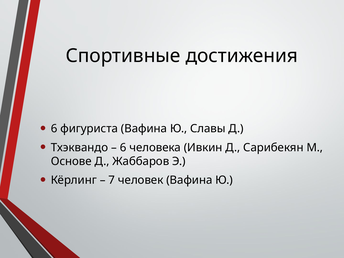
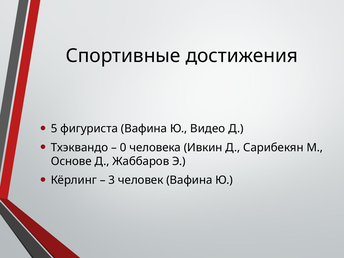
6: 6 -> 5 (54, 129)
Славы: Славы -> Видео (208, 129)
6: 6 -> 0 (123, 147)
7: 7 -> 3 (112, 180)
